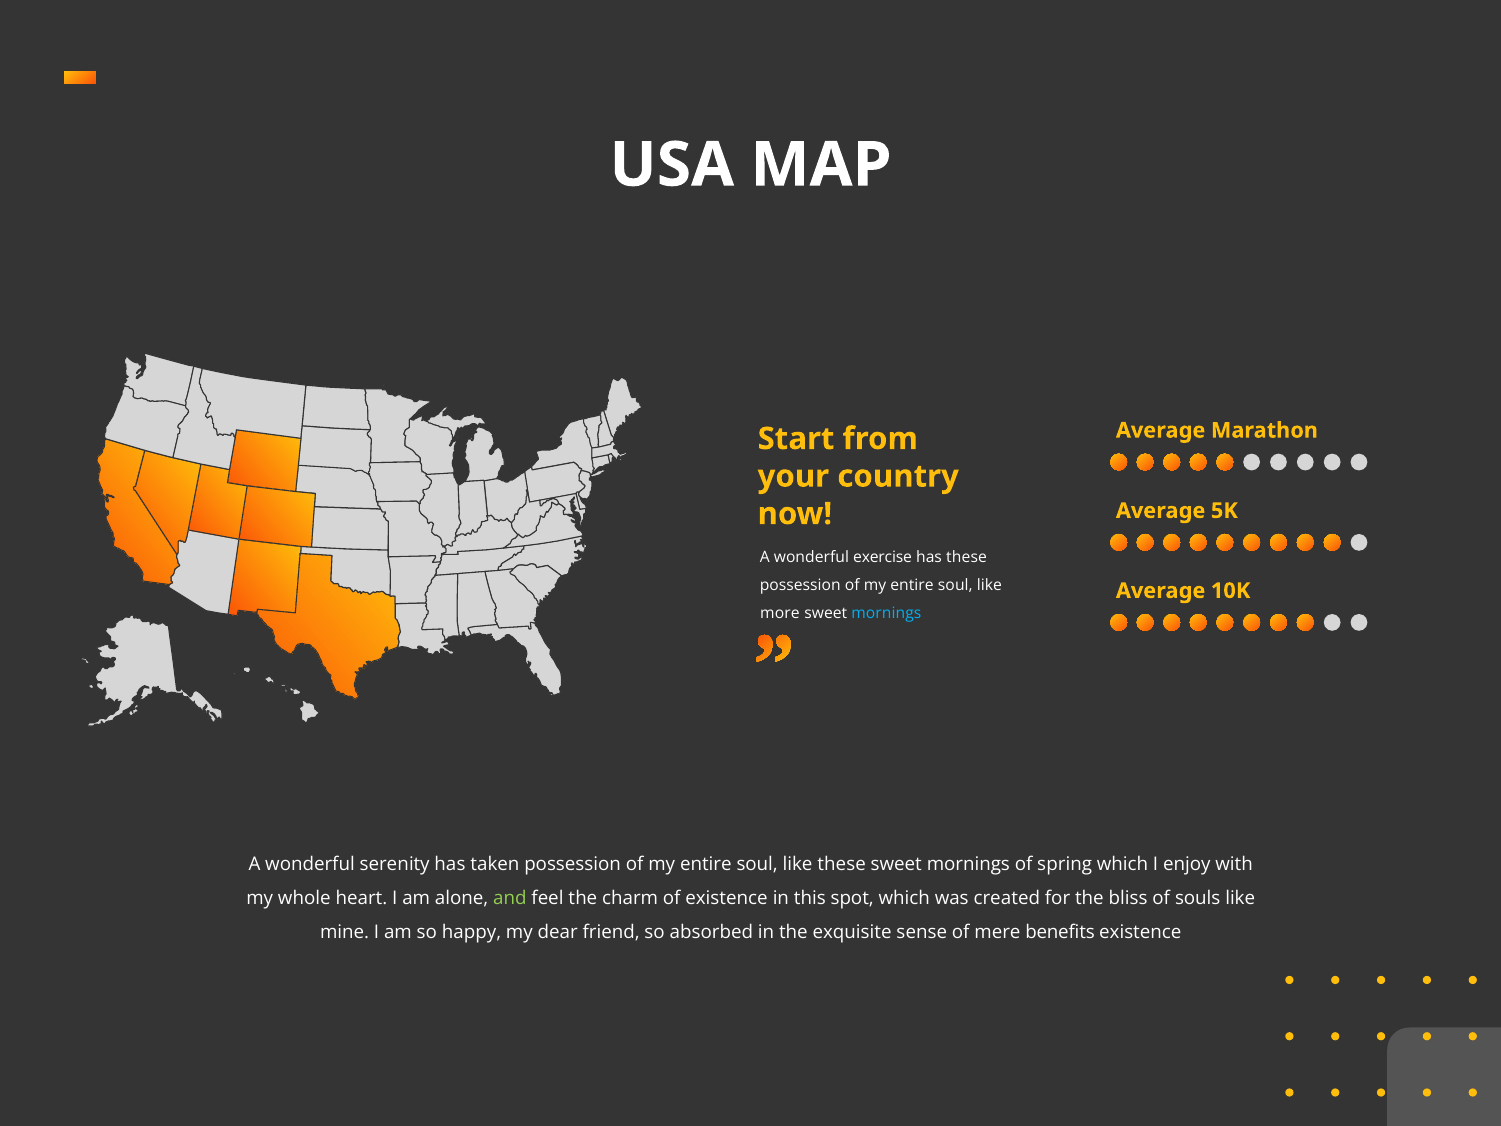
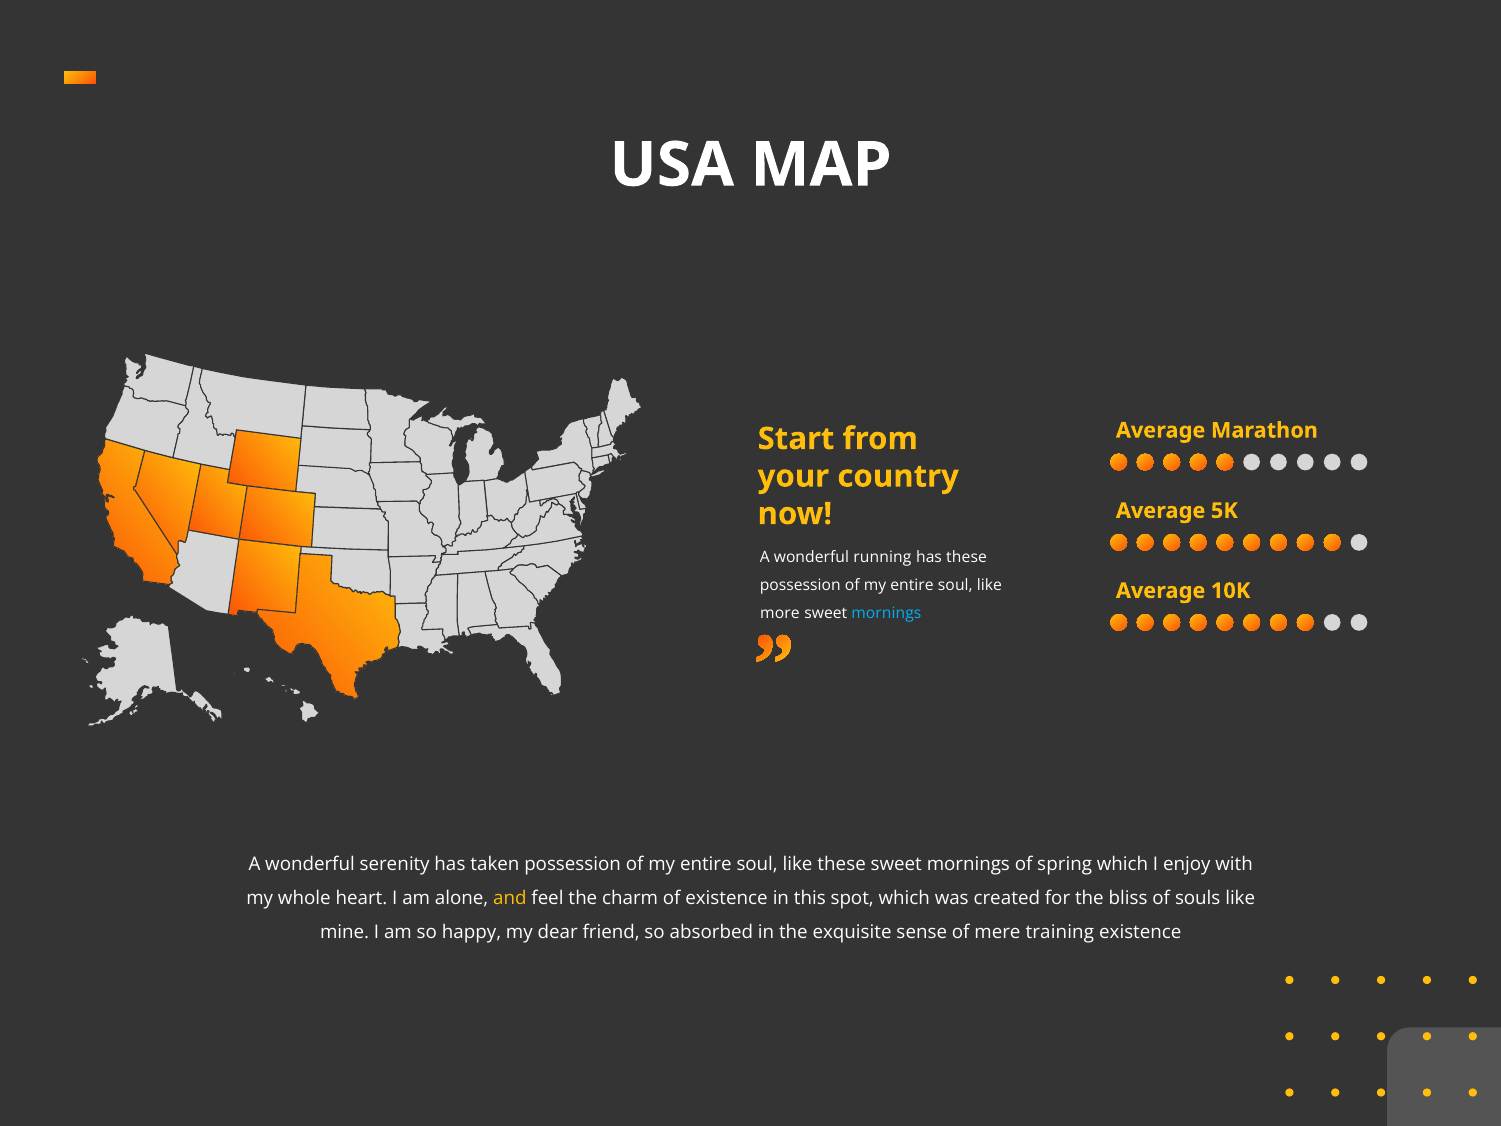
exercise: exercise -> running (882, 557)
and colour: light green -> yellow (510, 898)
benefits: benefits -> training (1060, 932)
